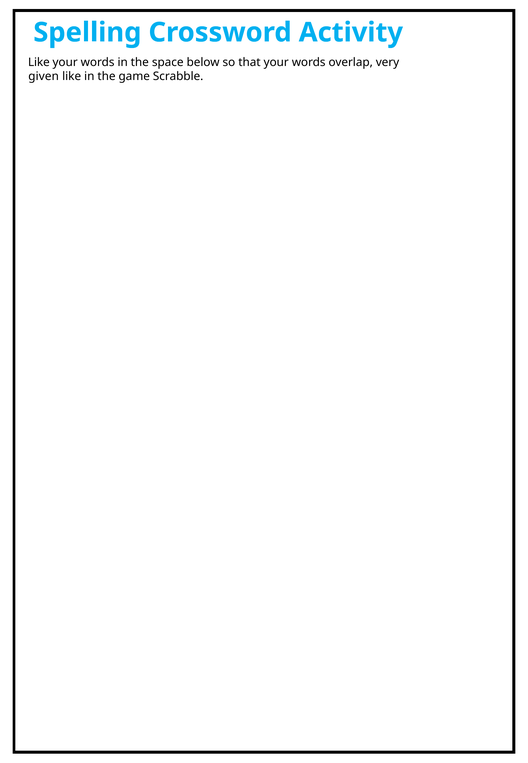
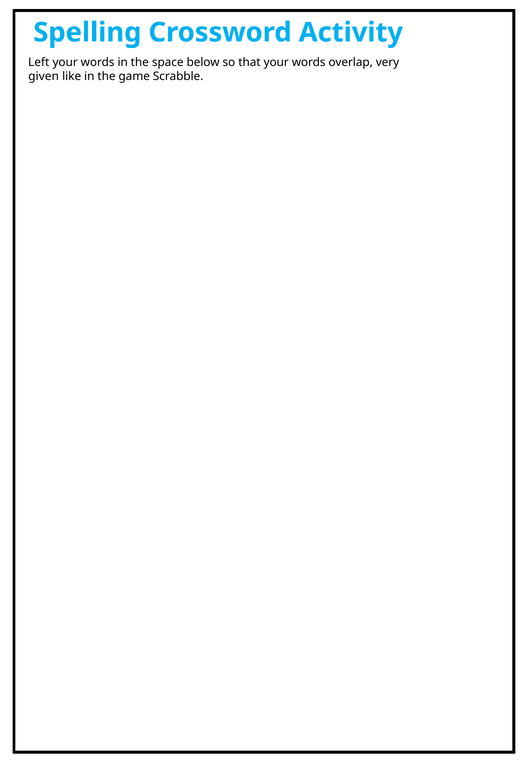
Like: Like -> Left (39, 62)
